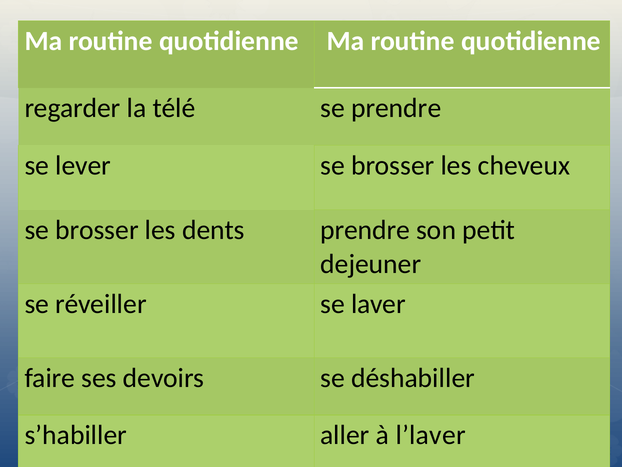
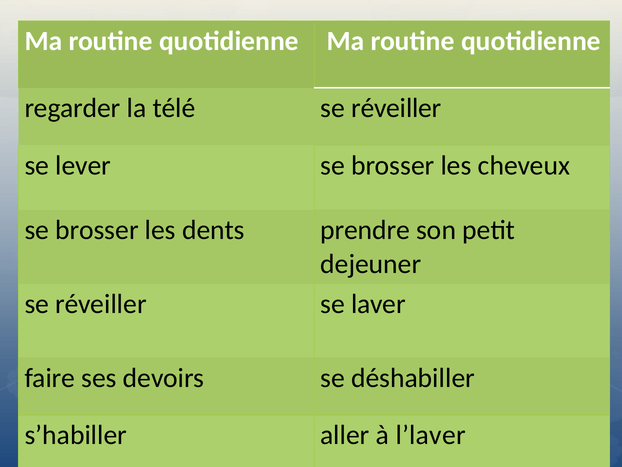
télé se prendre: prendre -> réveiller (396, 108)
